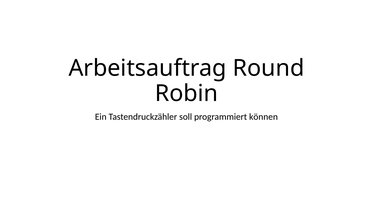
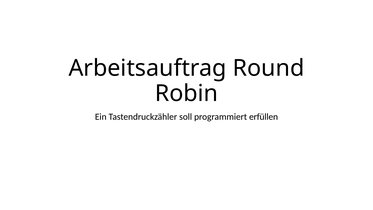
können: können -> erfüllen (264, 117)
